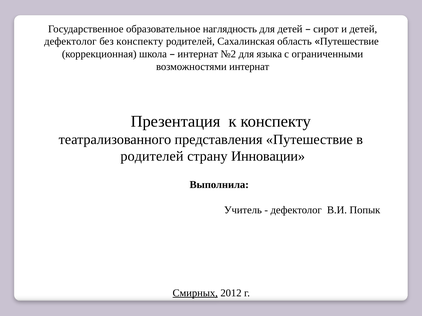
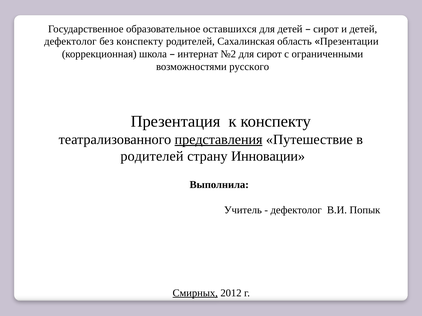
наглядность: наглядность -> оставшихся (230, 29)
Путешествие: Путешествие -> Презентации (349, 42)
для языка: языка -> сирот (269, 54)
возможностями интернат: интернат -> русского (249, 67)
представления underline: none -> present (219, 140)
